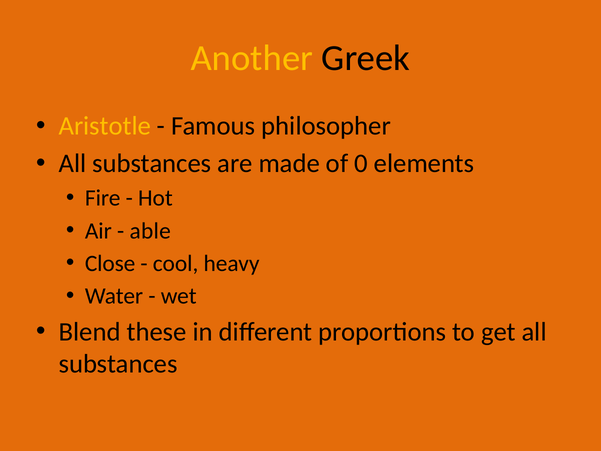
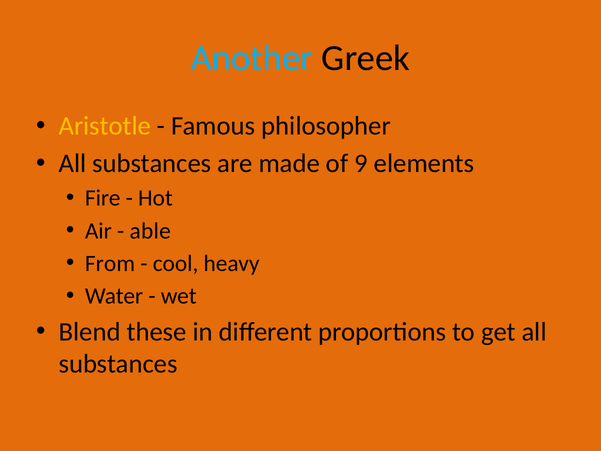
Another colour: yellow -> light blue (252, 58)
0: 0 -> 9 (361, 164)
Close: Close -> From (110, 263)
